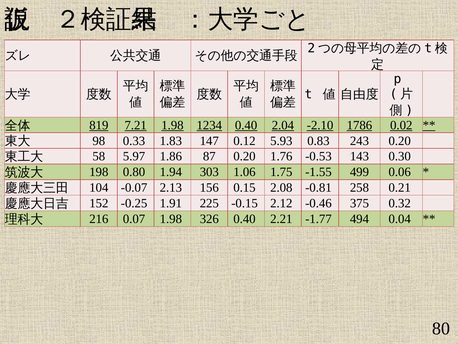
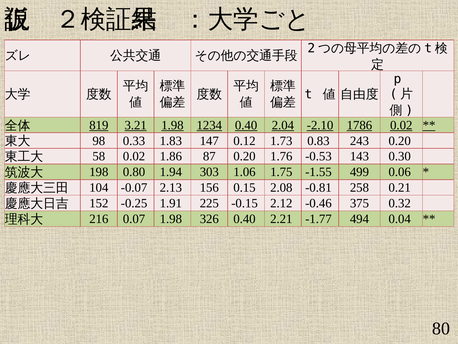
7.21: 7.21 -> 3.21 (136, 125)
5.93: 5.93 -> 1.73 (281, 141)
58 5.97: 5.97 -> 0.02 (134, 156)
